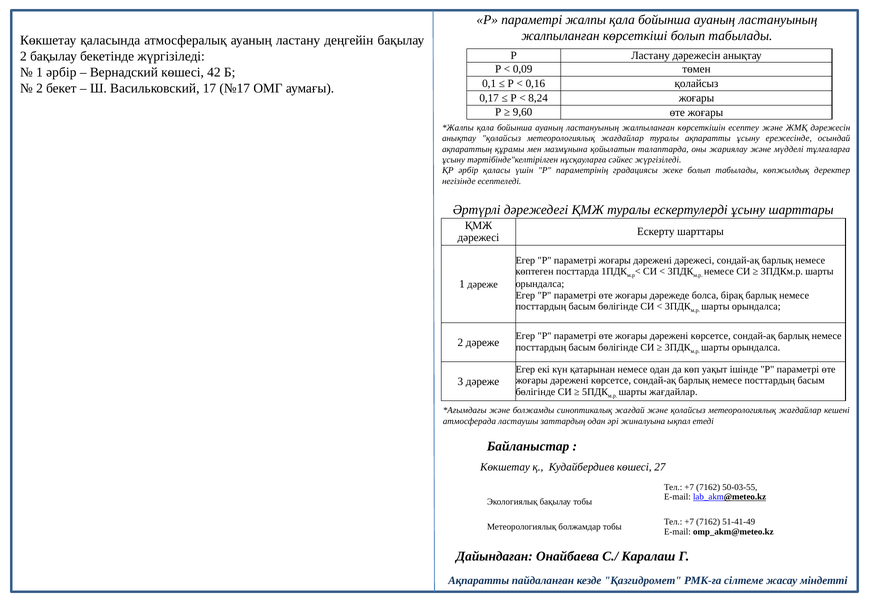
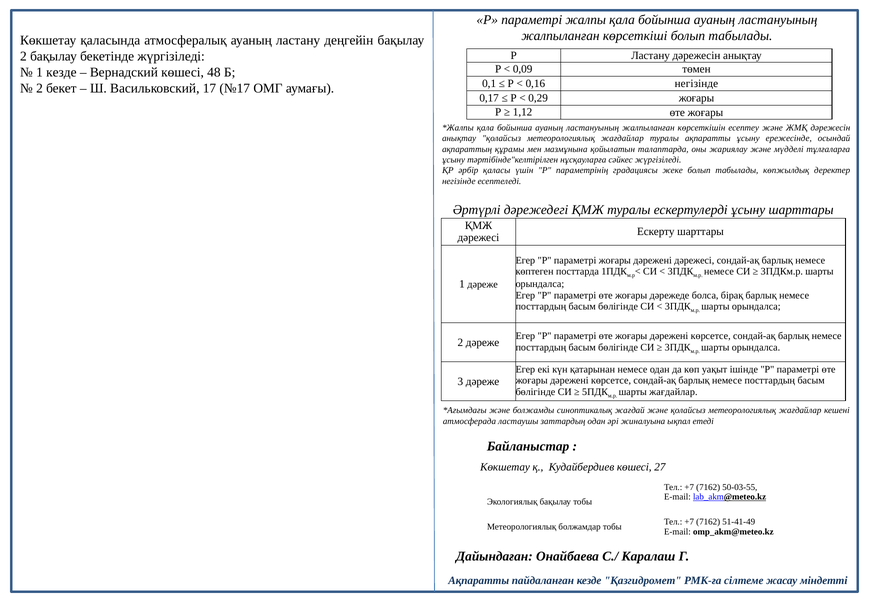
1 әрбір: әрбір -> кезде (61, 72)
42: 42 -> 48 (214, 72)
0,16 қолайсыз: қолайсыз -> негізінде (696, 84)
8,24: 8,24 -> 0,29 (538, 98)
9,60: 9,60 -> 1,12 (523, 112)
